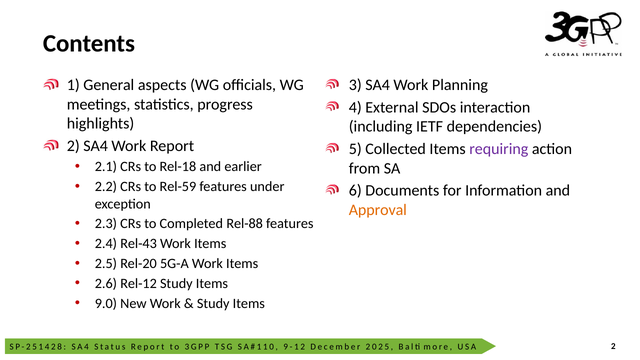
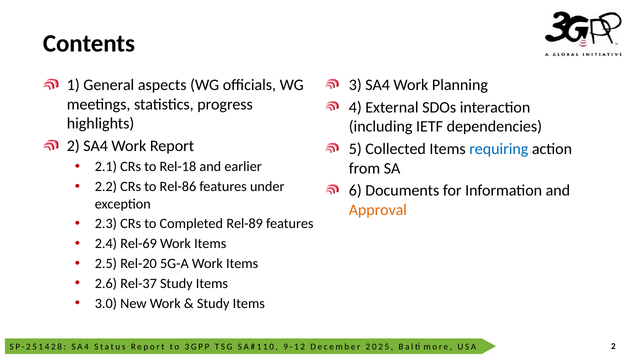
requiring colour: purple -> blue (499, 149)
Rel-59: Rel-59 -> Rel-86 (178, 187)
Rel-88: Rel-88 -> Rel-89 (245, 224)
Rel-43: Rel-43 -> Rel-69 (139, 244)
Rel-12: Rel-12 -> Rel-37 (139, 284)
9.0: 9.0 -> 3.0 (106, 304)
